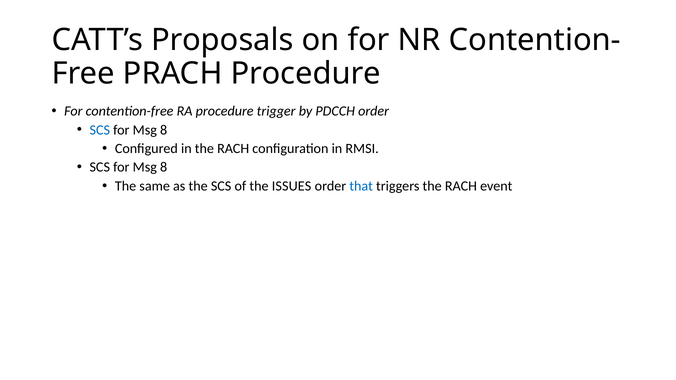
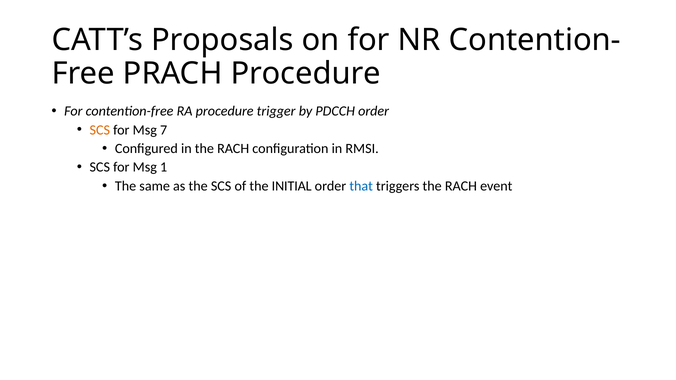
SCS colour: blue -> orange (100, 130)
8: 8 -> 7 (164, 130)
8: 8 -> 1 (164, 167)
ISSUES: ISSUES -> INITIAL (292, 186)
